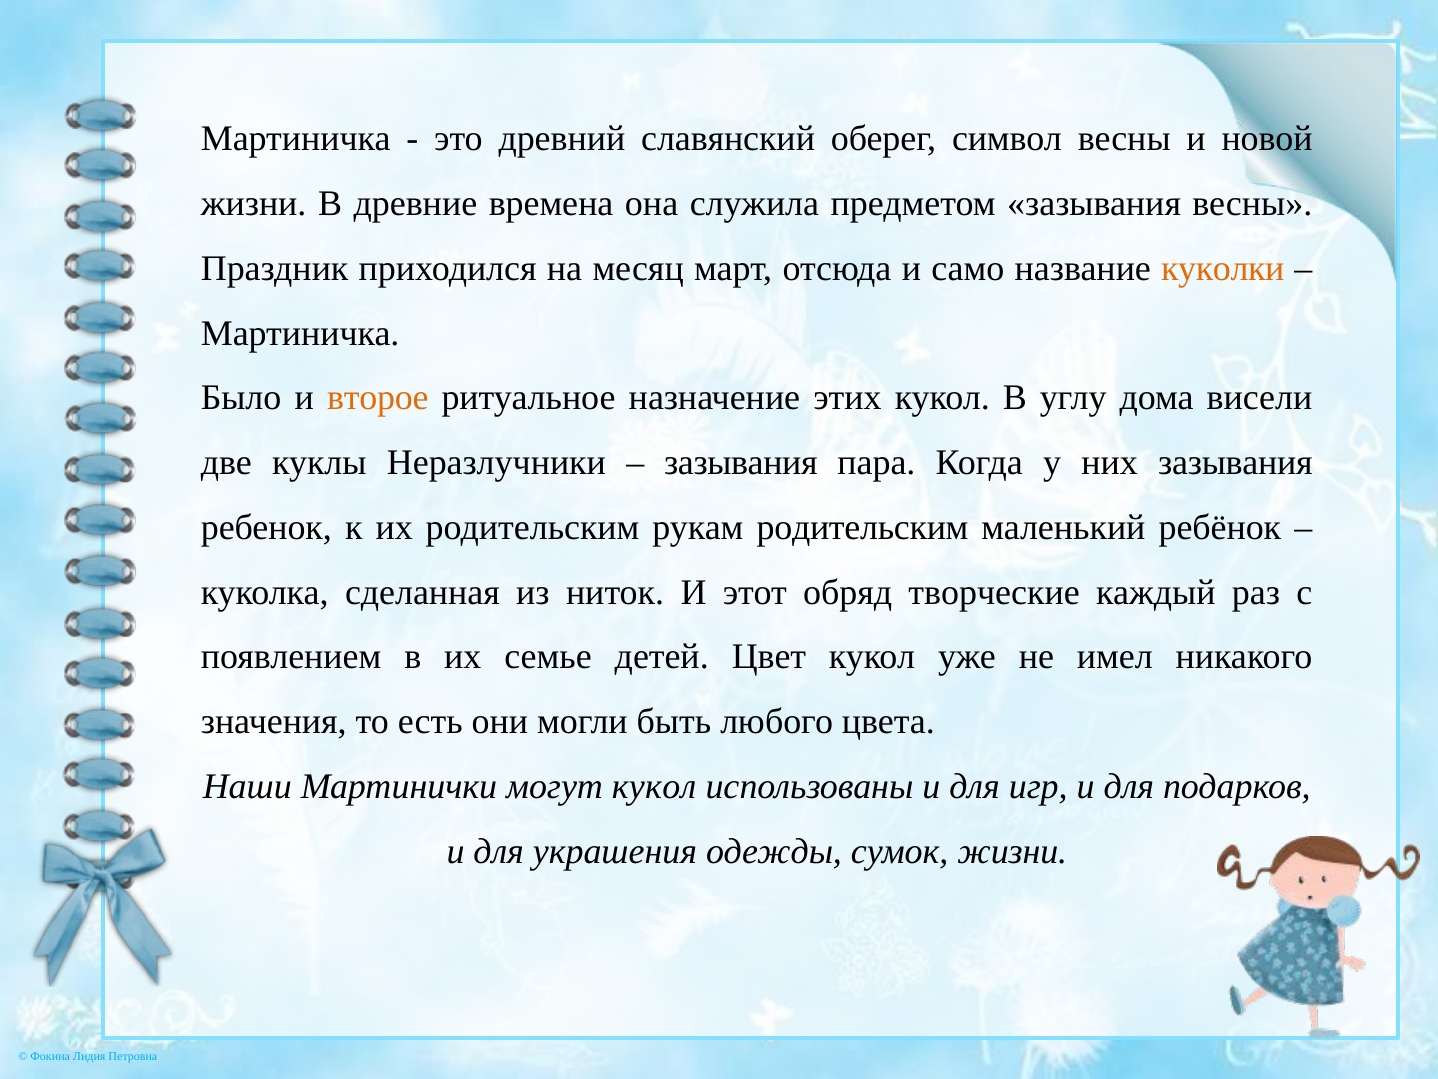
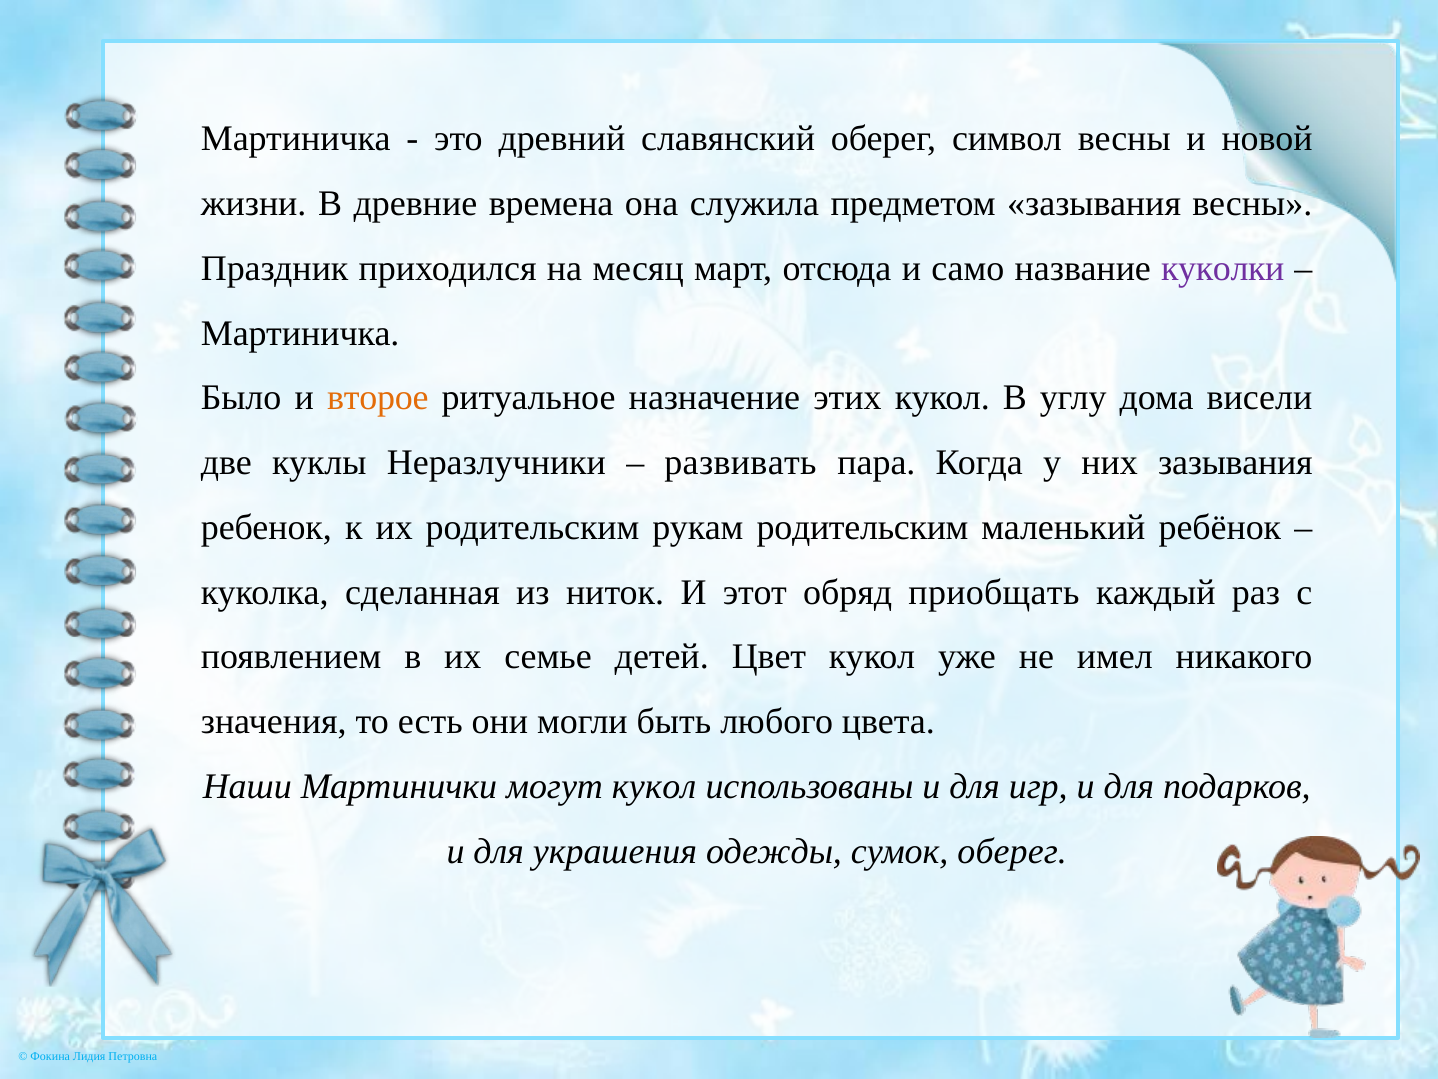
куколки colour: orange -> purple (1223, 268)
зазывания: зазывания -> развивать (740, 463)
творческие: творческие -> приобщать (994, 592)
сумок жизни: жизни -> оберег (1012, 851)
